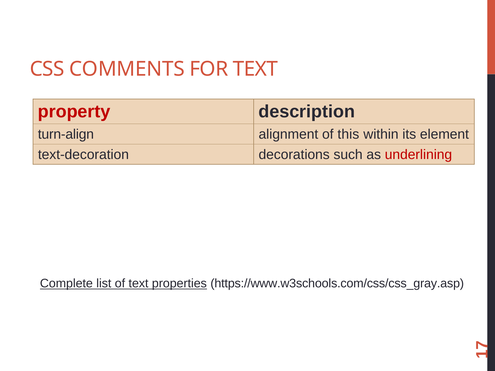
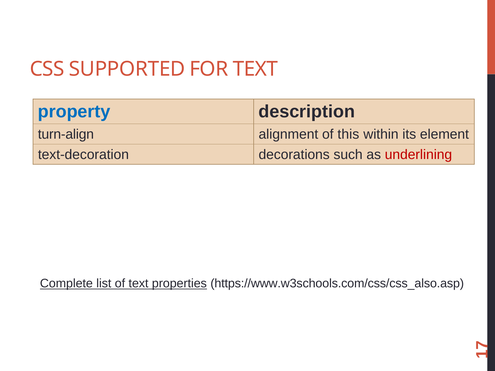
COMMENTS: COMMENTS -> SUPPORTED (127, 69)
property colour: red -> blue (74, 112)
https://www.w3schools.com/css/css_gray.asp: https://www.w3schools.com/css/css_gray.asp -> https://www.w3schools.com/css/css_also.asp (337, 284)
